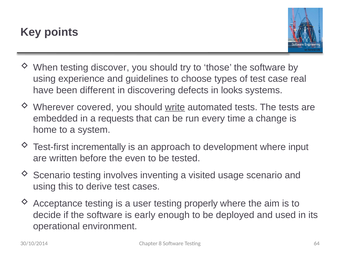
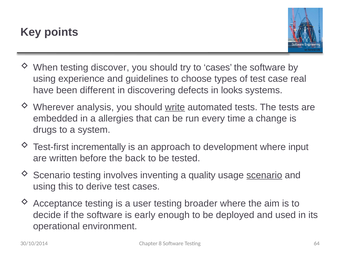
to those: those -> cases (218, 68)
covered: covered -> analysis (95, 107)
requests: requests -> allergies (116, 119)
home: home -> drugs (45, 130)
even: even -> back (135, 158)
visited: visited -> quality (202, 175)
scenario underline: none -> present (264, 175)
properly: properly -> broader (201, 204)
